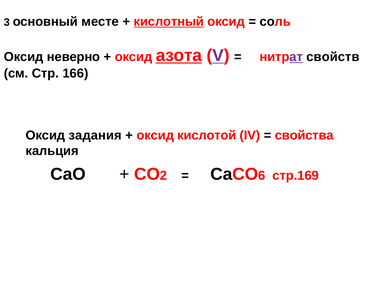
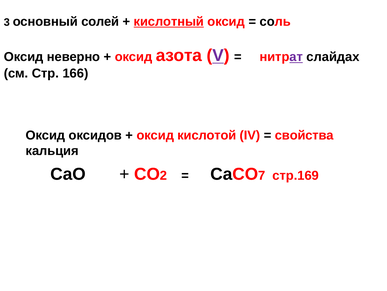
месте: месте -> солей (100, 22)
азота underline: present -> none (179, 55)
свойств: свойств -> слайдах (333, 57)
задания: задания -> оксидов (95, 135)
6: 6 -> 7 (262, 175)
